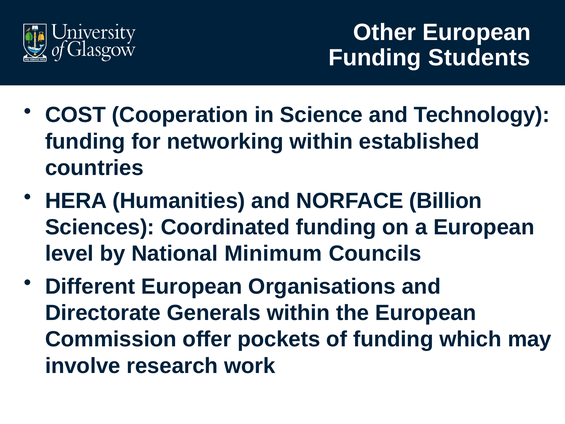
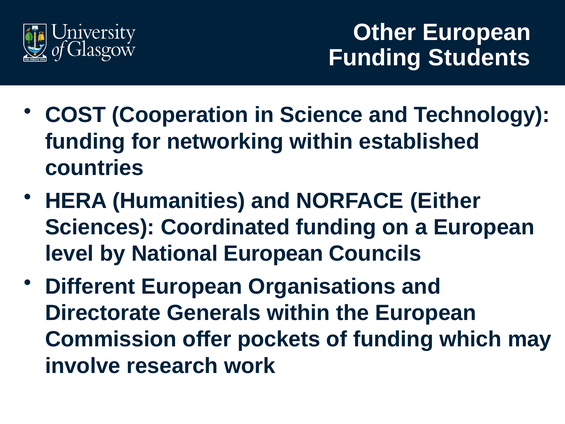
Billion: Billion -> Either (445, 201)
National Minimum: Minimum -> European (273, 253)
